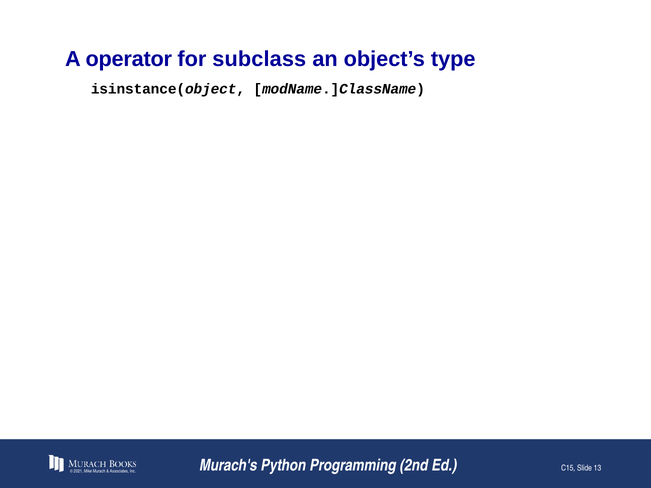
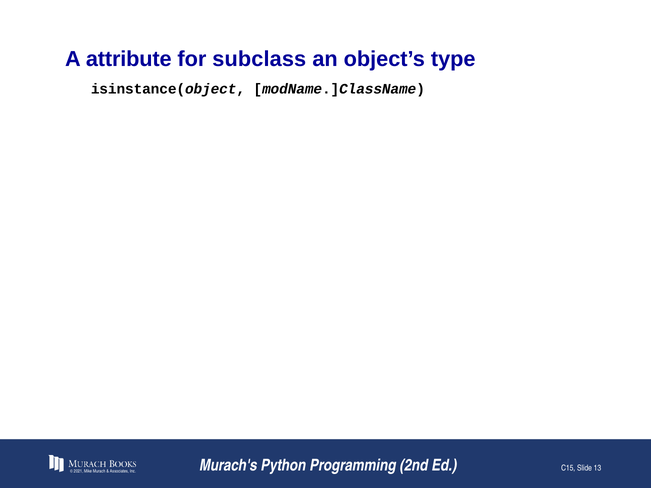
operator: operator -> attribute (129, 59)
